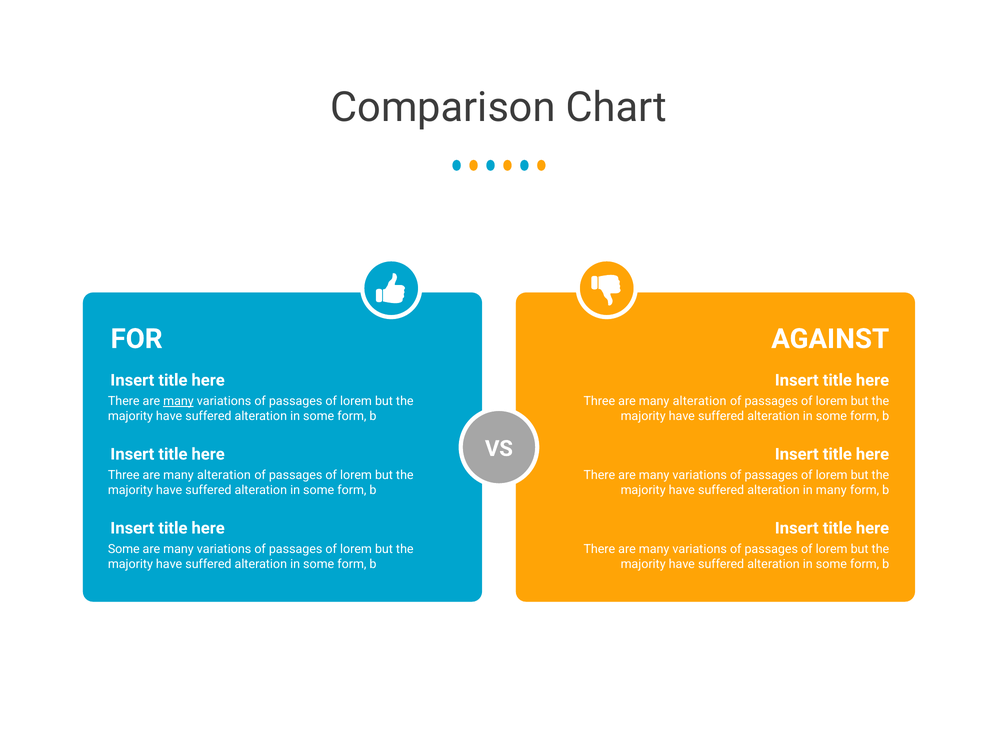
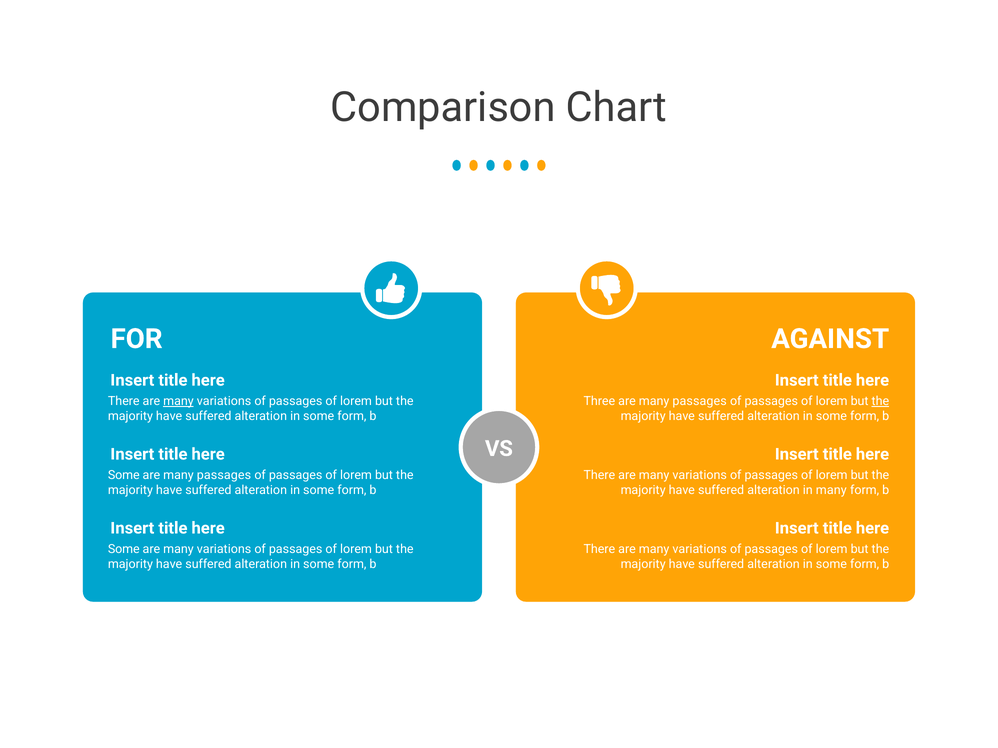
alteration: alteration -> passages (700, 401)
the underline: none -> present (880, 401)
Three: Three -> Some (124, 475)
alteration: alteration -> passages (224, 475)
